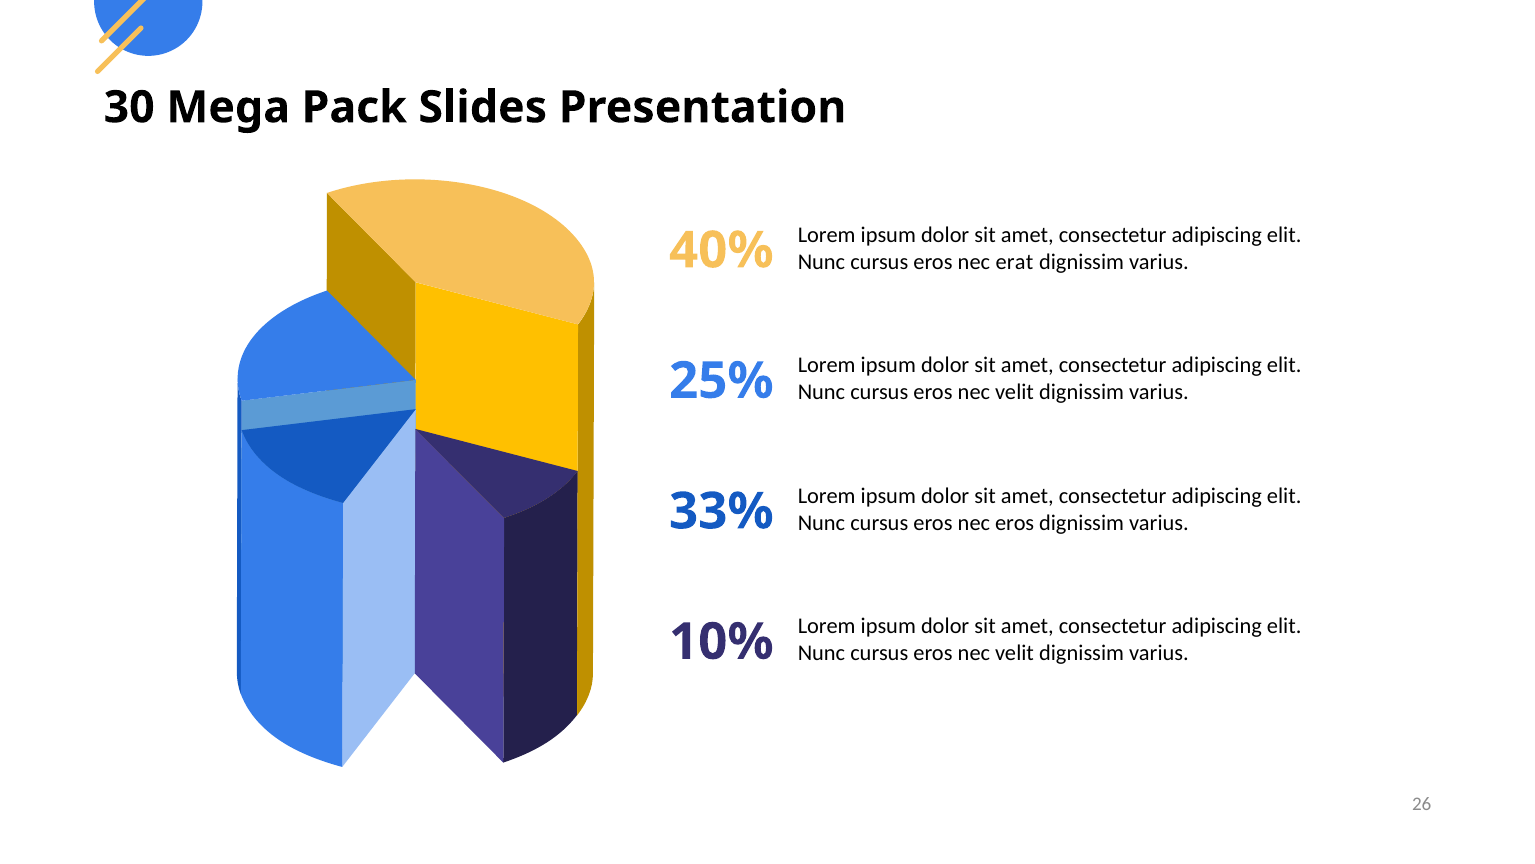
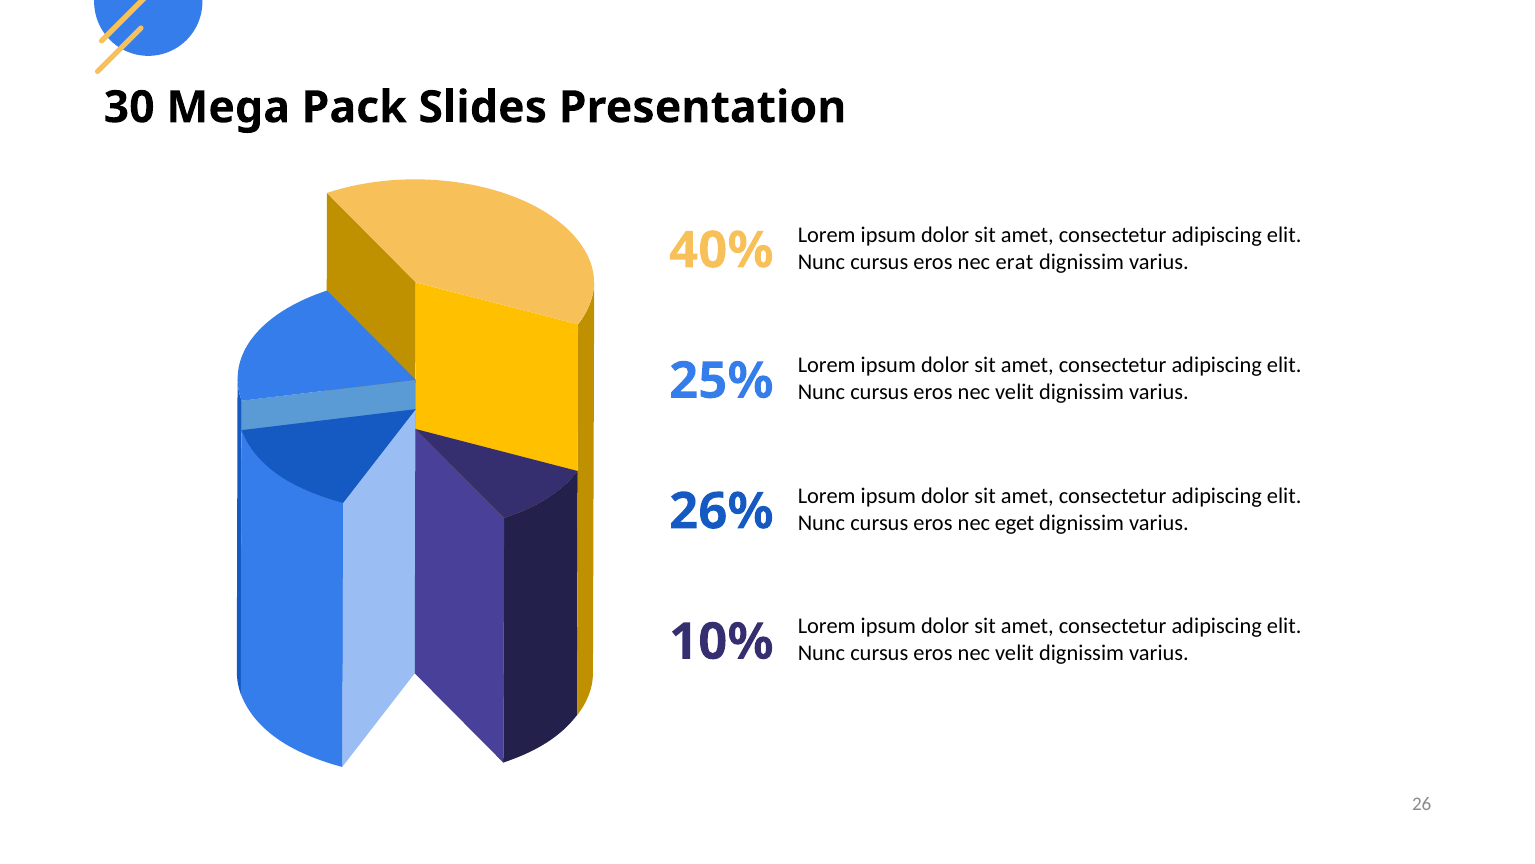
33%: 33% -> 26% (721, 511)
nec eros: eros -> eget (1015, 523)
